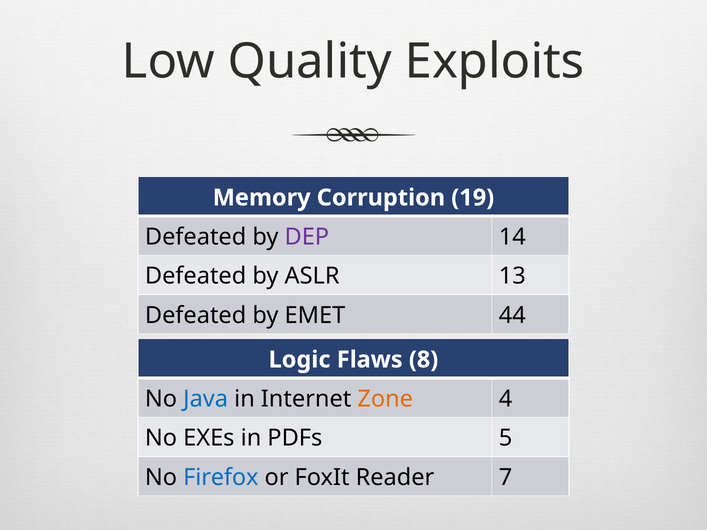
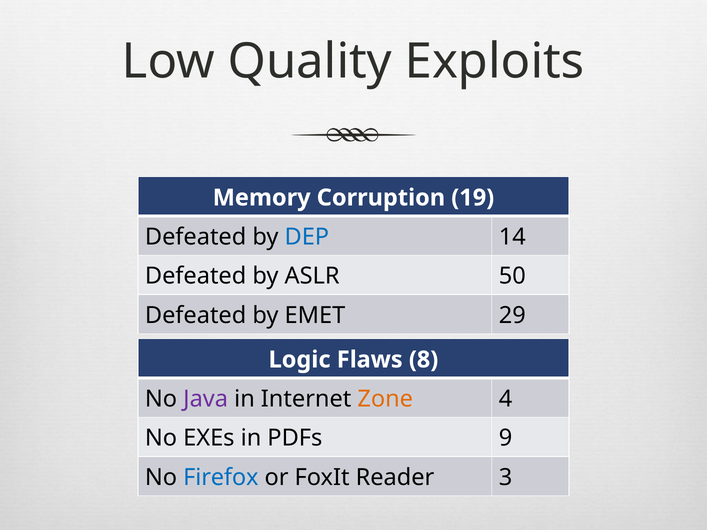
DEP colour: purple -> blue (307, 237)
13: 13 -> 50 (512, 276)
44: 44 -> 29 (512, 316)
Java colour: blue -> purple (206, 399)
5: 5 -> 9 (506, 438)
7: 7 -> 3 (506, 478)
